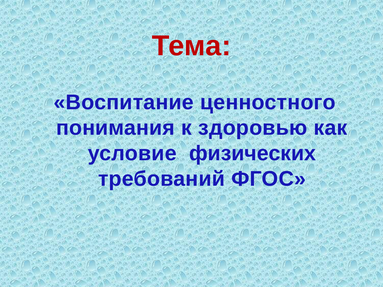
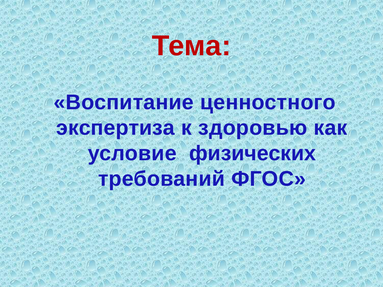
понимания: понимания -> экспертиза (115, 128)
